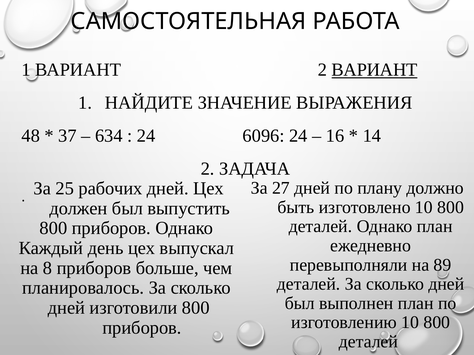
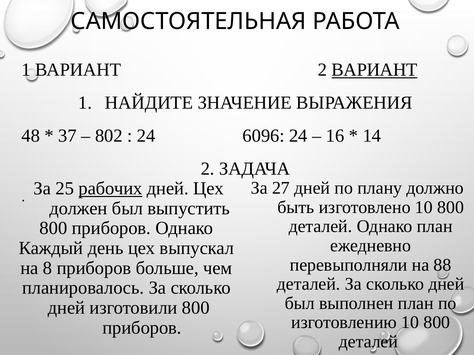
634: 634 -> 802 (109, 136)
рабочих underline: none -> present (110, 189)
89: 89 -> 88 (443, 265)
